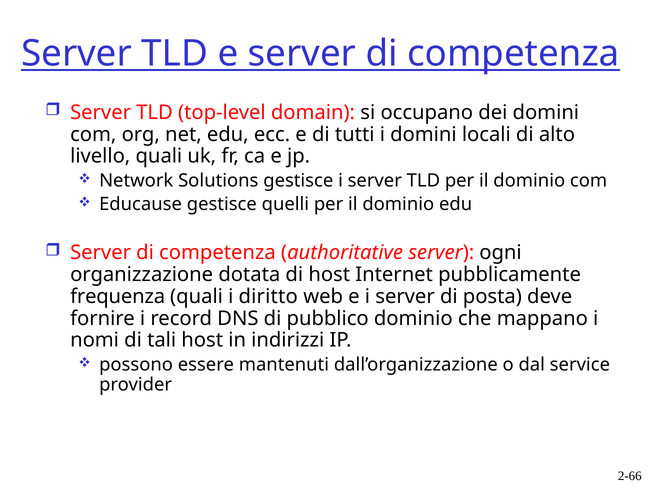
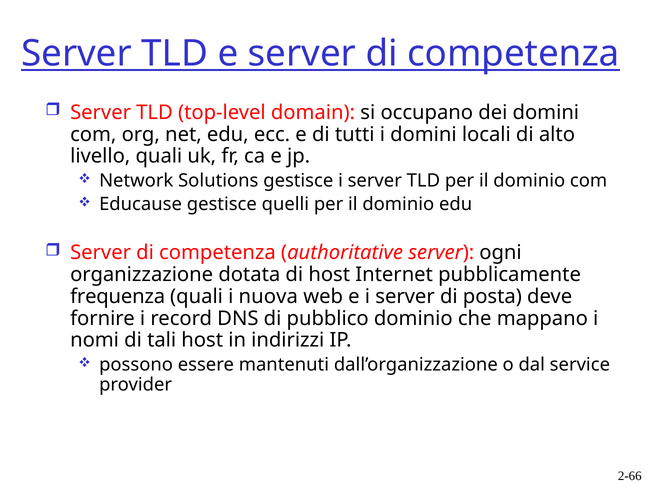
diritto: diritto -> nuova (268, 297)
